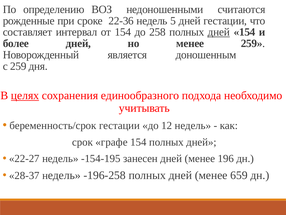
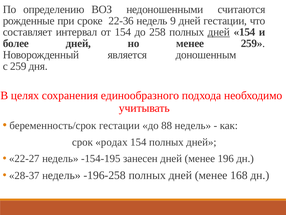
5: 5 -> 9 (173, 21)
целях underline: present -> none (25, 95)
12: 12 -> 88 (167, 125)
графе: графе -> родах (112, 142)
659: 659 -> 168 (239, 175)
